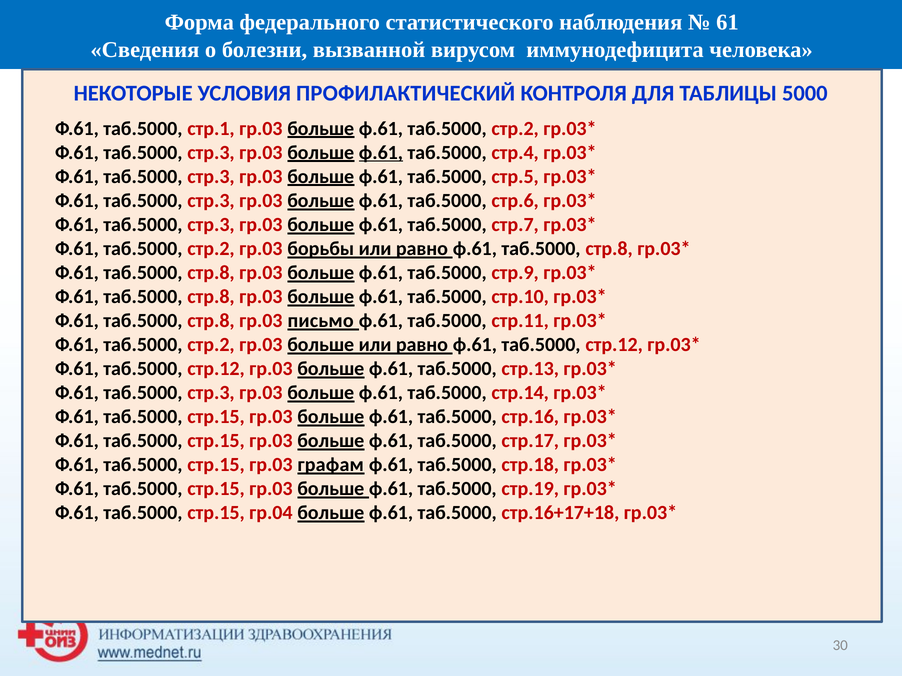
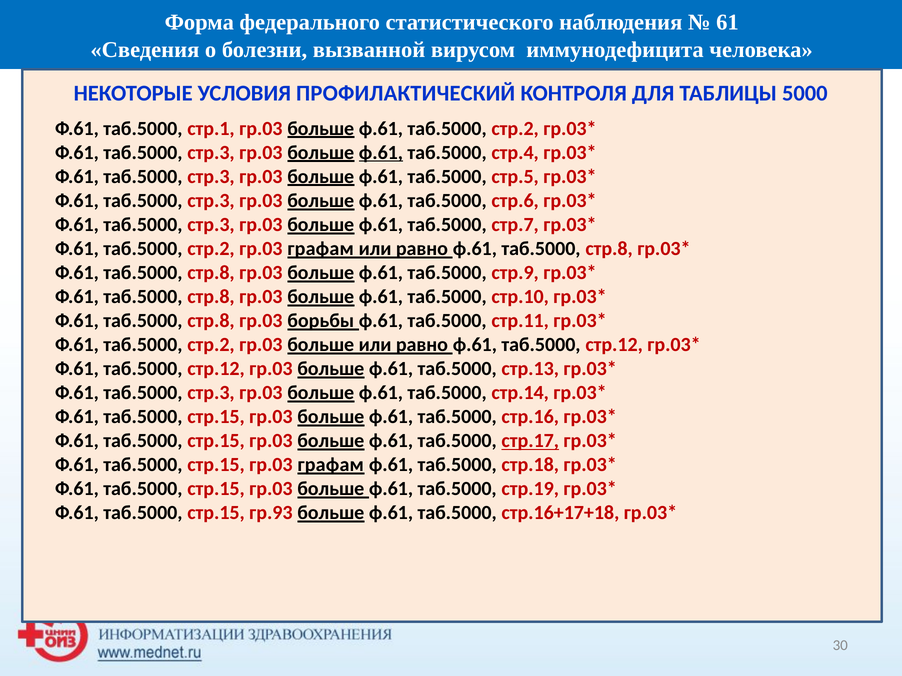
стр.2 гр.03 борьбы: борьбы -> графам (321, 249)
письмо: письмо -> борьбы (321, 321)
стр.17 underline: none -> present (530, 441)
гр.04: гр.04 -> гр.93 (271, 513)
